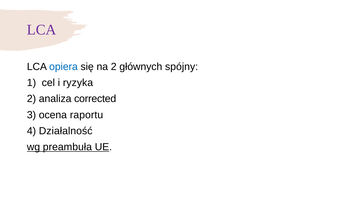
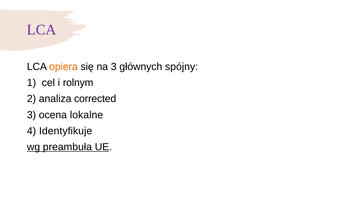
opiera colour: blue -> orange (63, 66)
na 2: 2 -> 3 (114, 66)
ryzyka: ryzyka -> rolnym (78, 83)
raportu: raportu -> lokalne (87, 115)
Działalność: Działalność -> Identyfikuje (66, 131)
